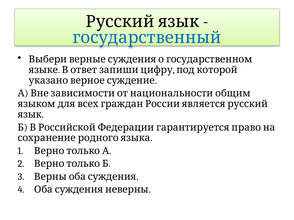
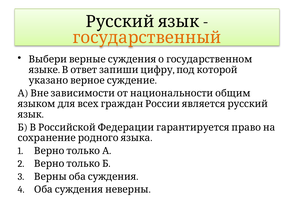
государственный colour: blue -> orange (147, 38)
